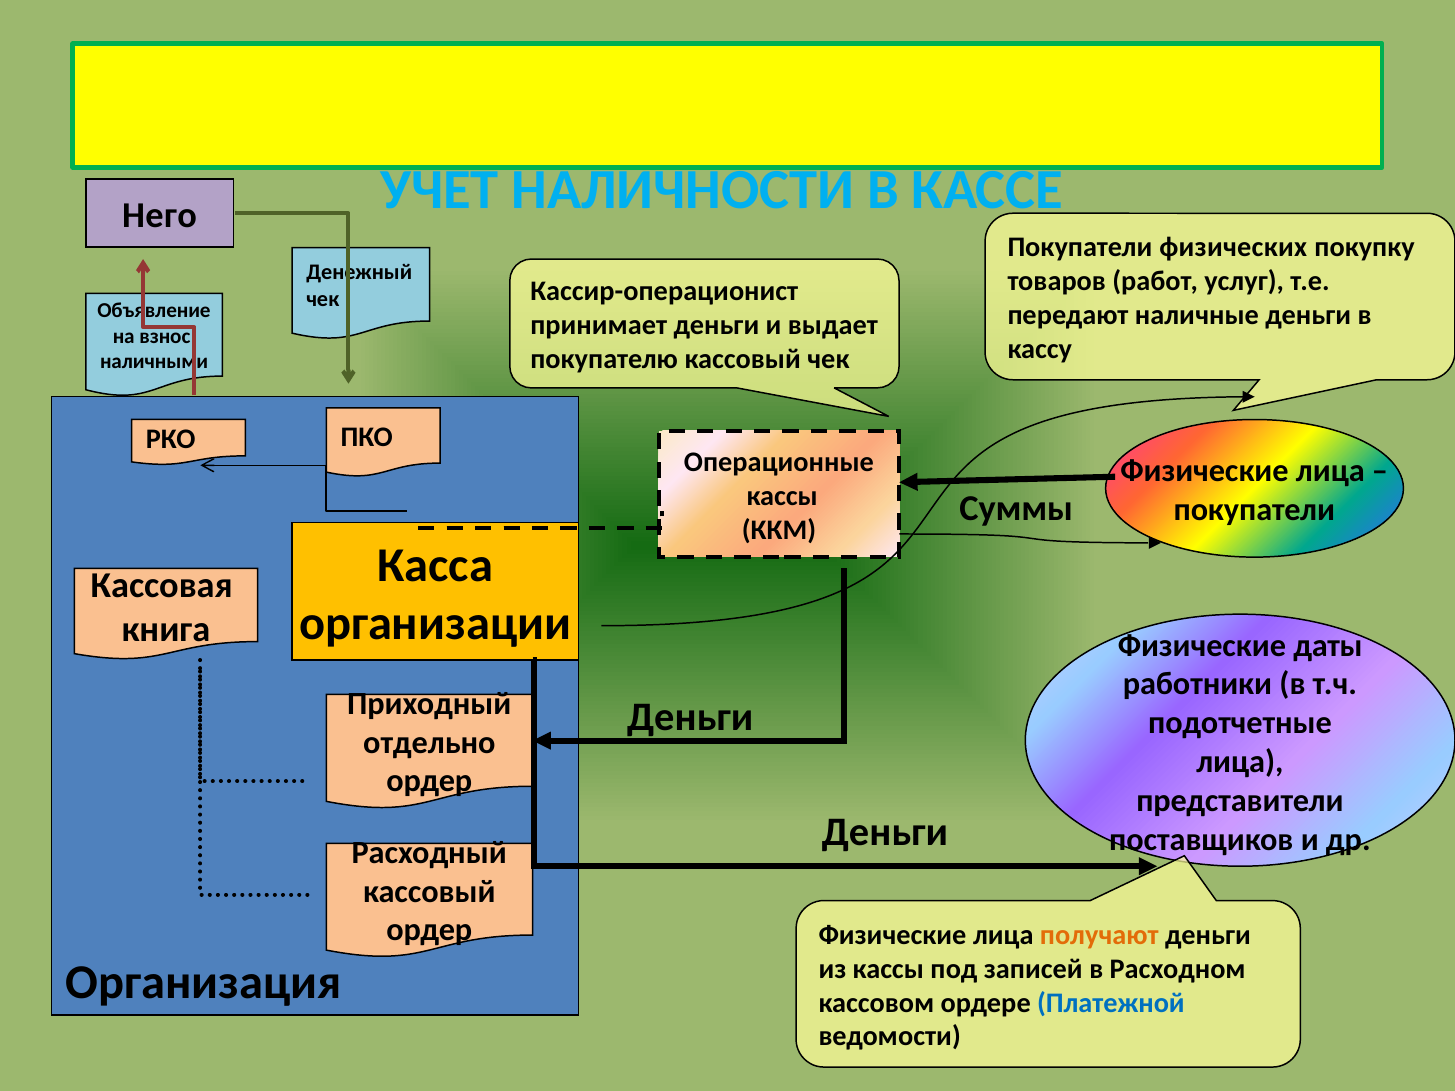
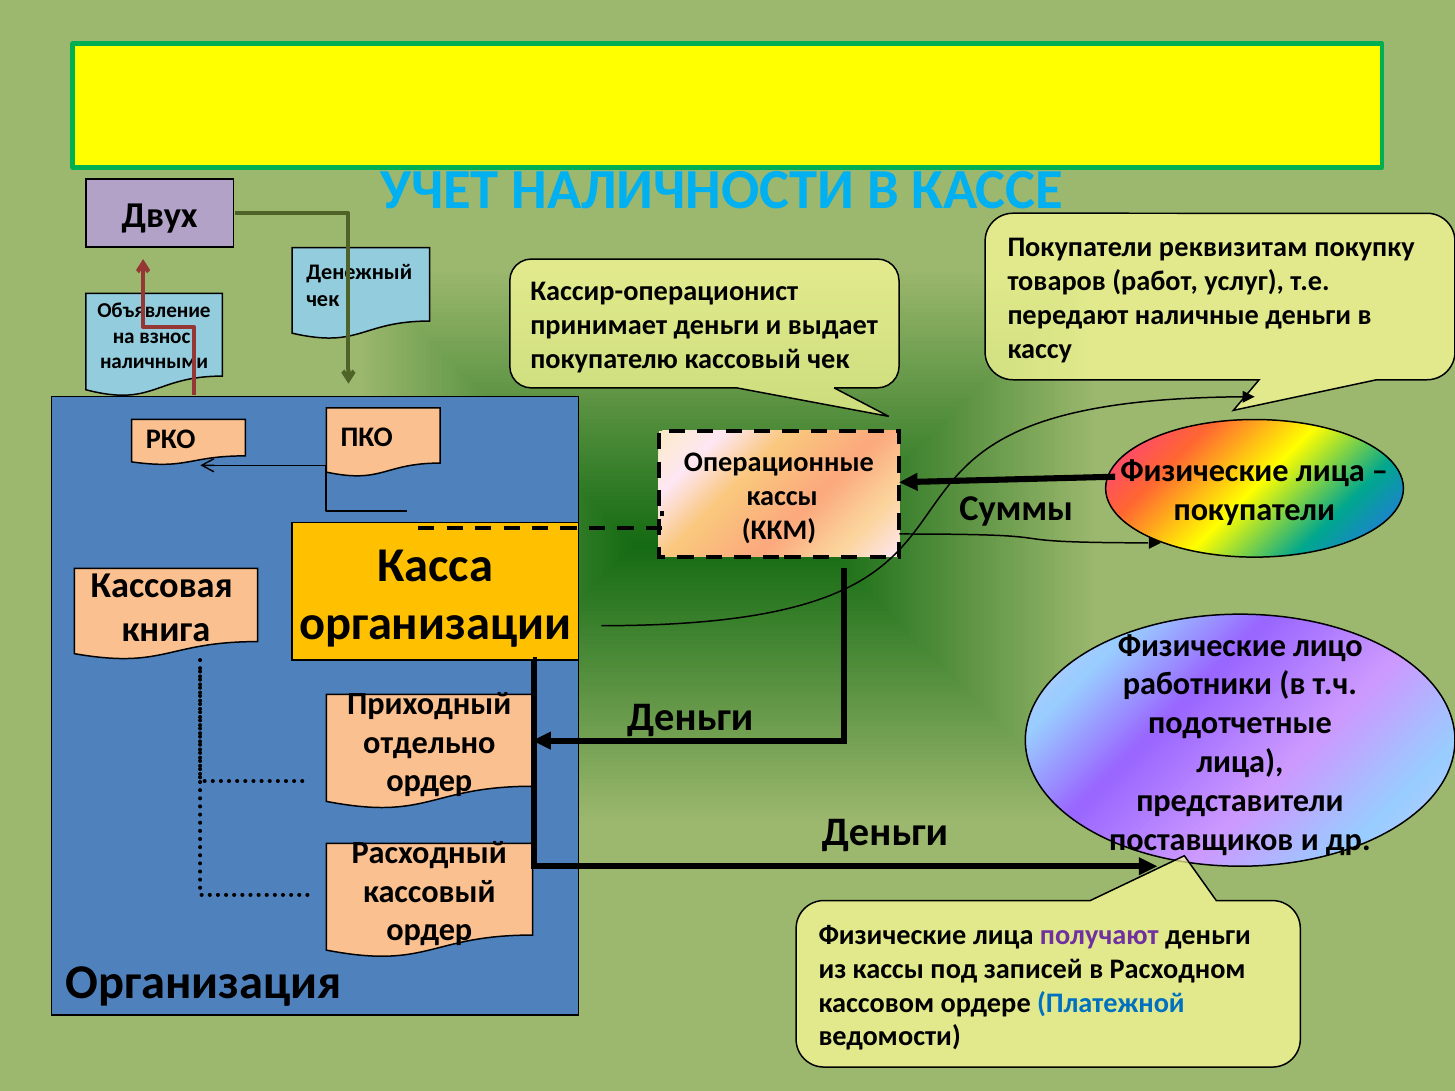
Него: Него -> Двух (160, 216)
физических: физических -> реквизитам (1233, 248)
даты: даты -> лицо (1328, 646)
получают colour: orange -> purple (1099, 935)
